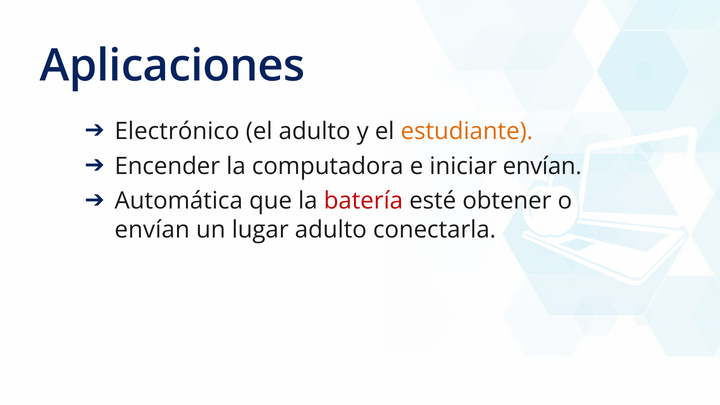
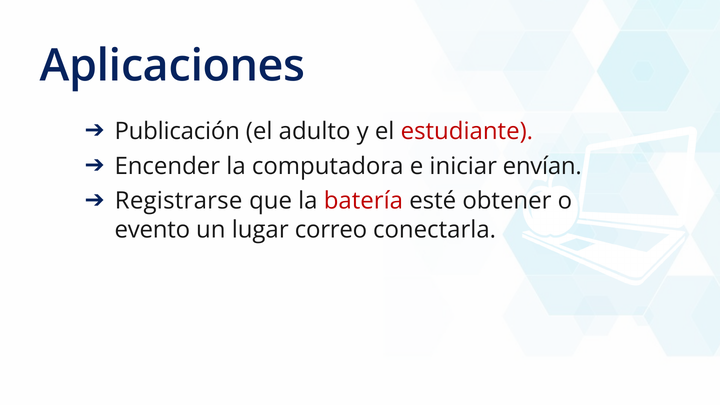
Electrónico: Electrónico -> Publicación (177, 131)
estudiante colour: orange -> red (467, 131)
Automática: Automática -> Registrarse (179, 201)
envían: envían -> evento (152, 230)
lugar adulto: adulto -> correo (331, 230)
